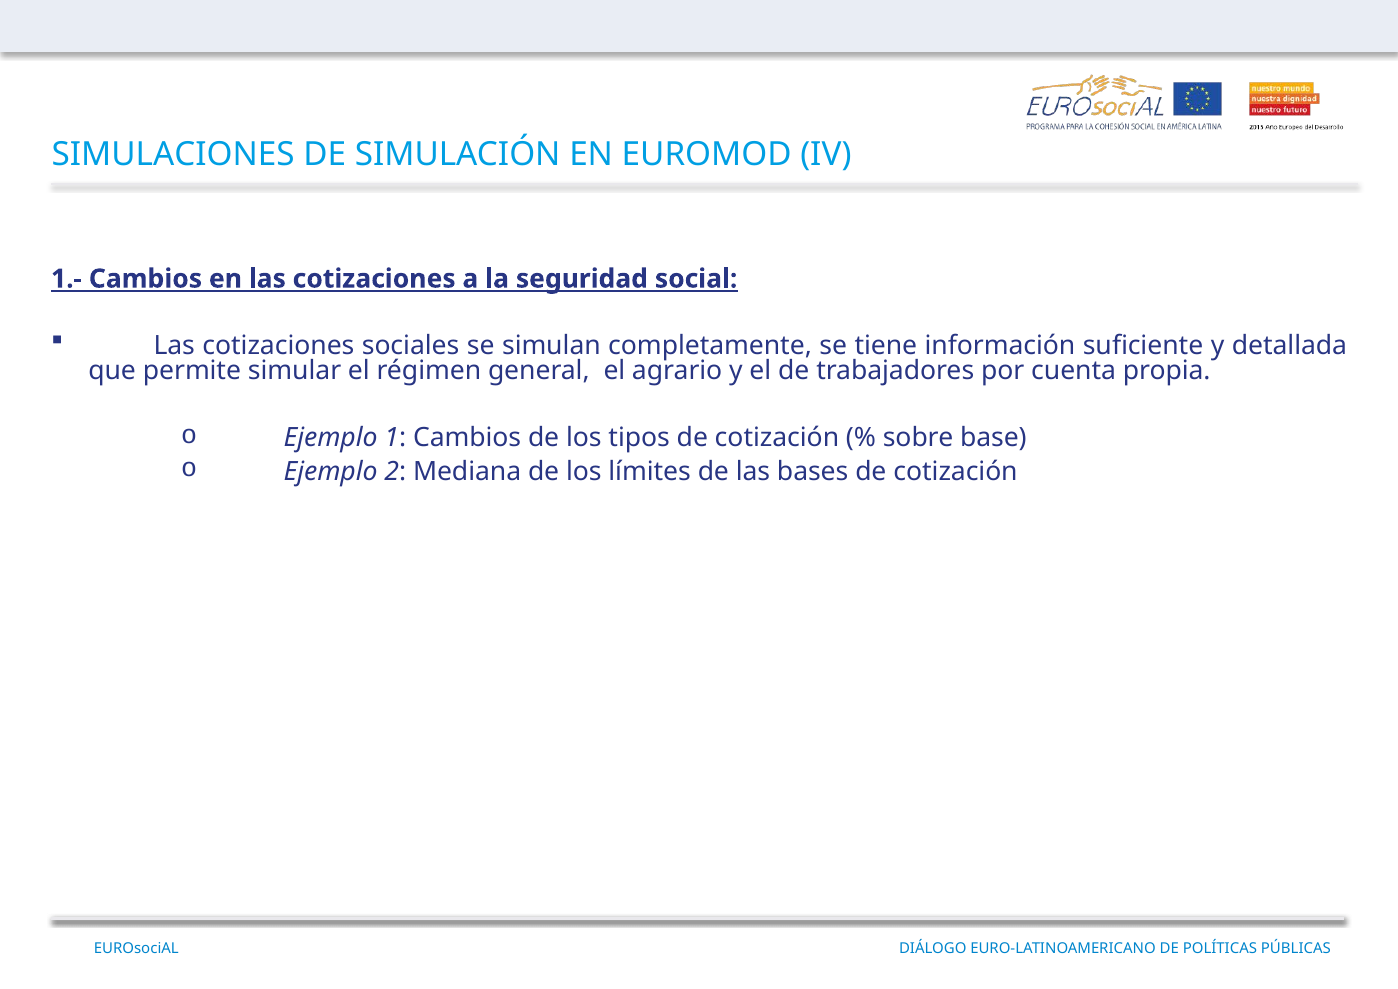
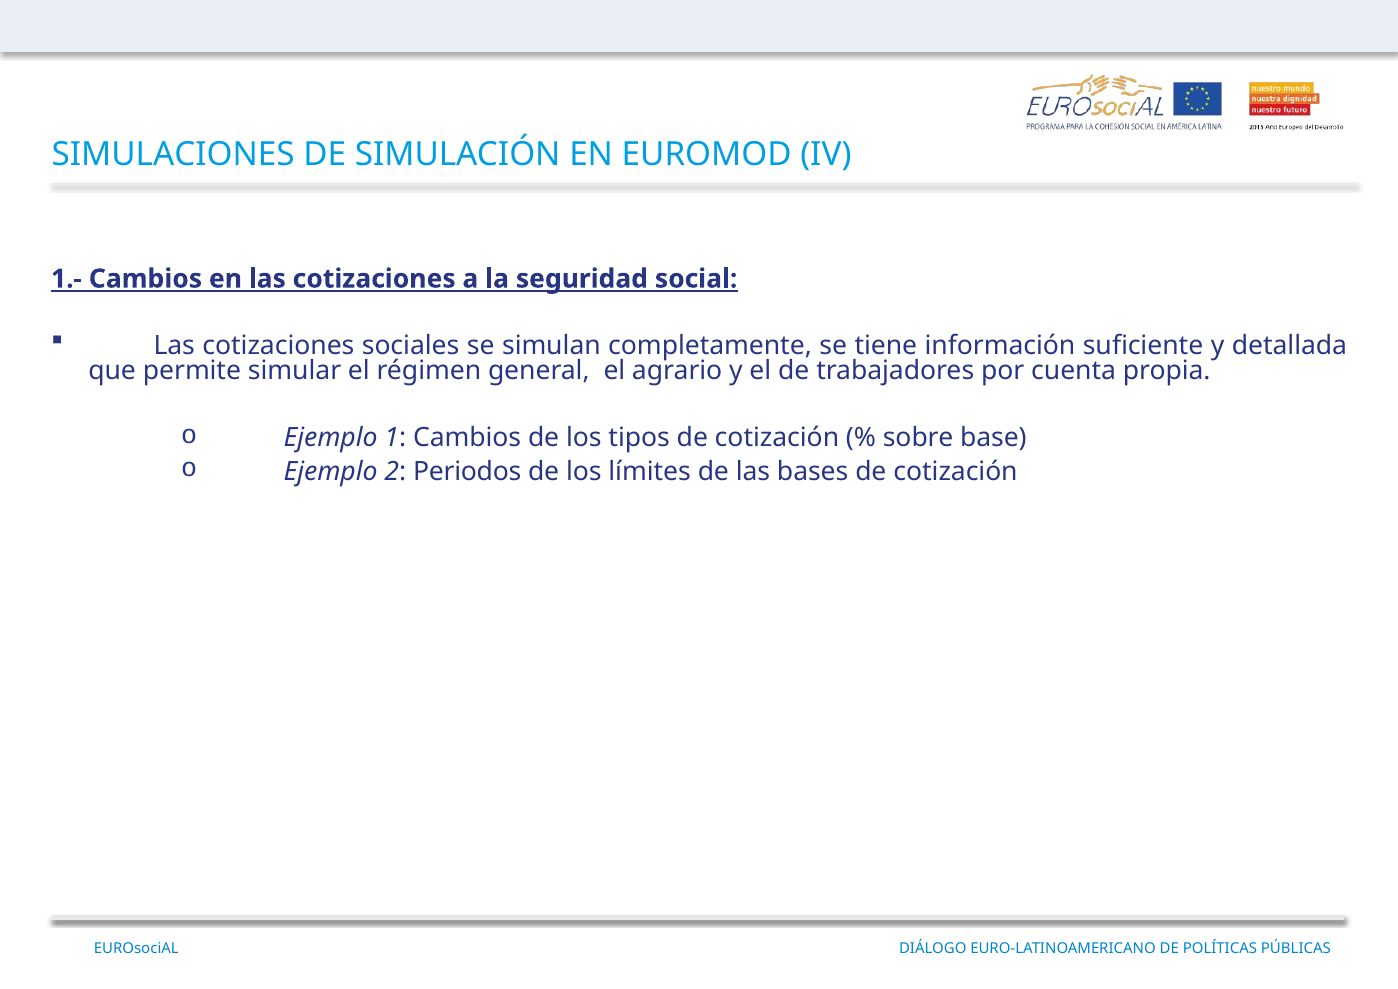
Mediana: Mediana -> Periodos (467, 472)
